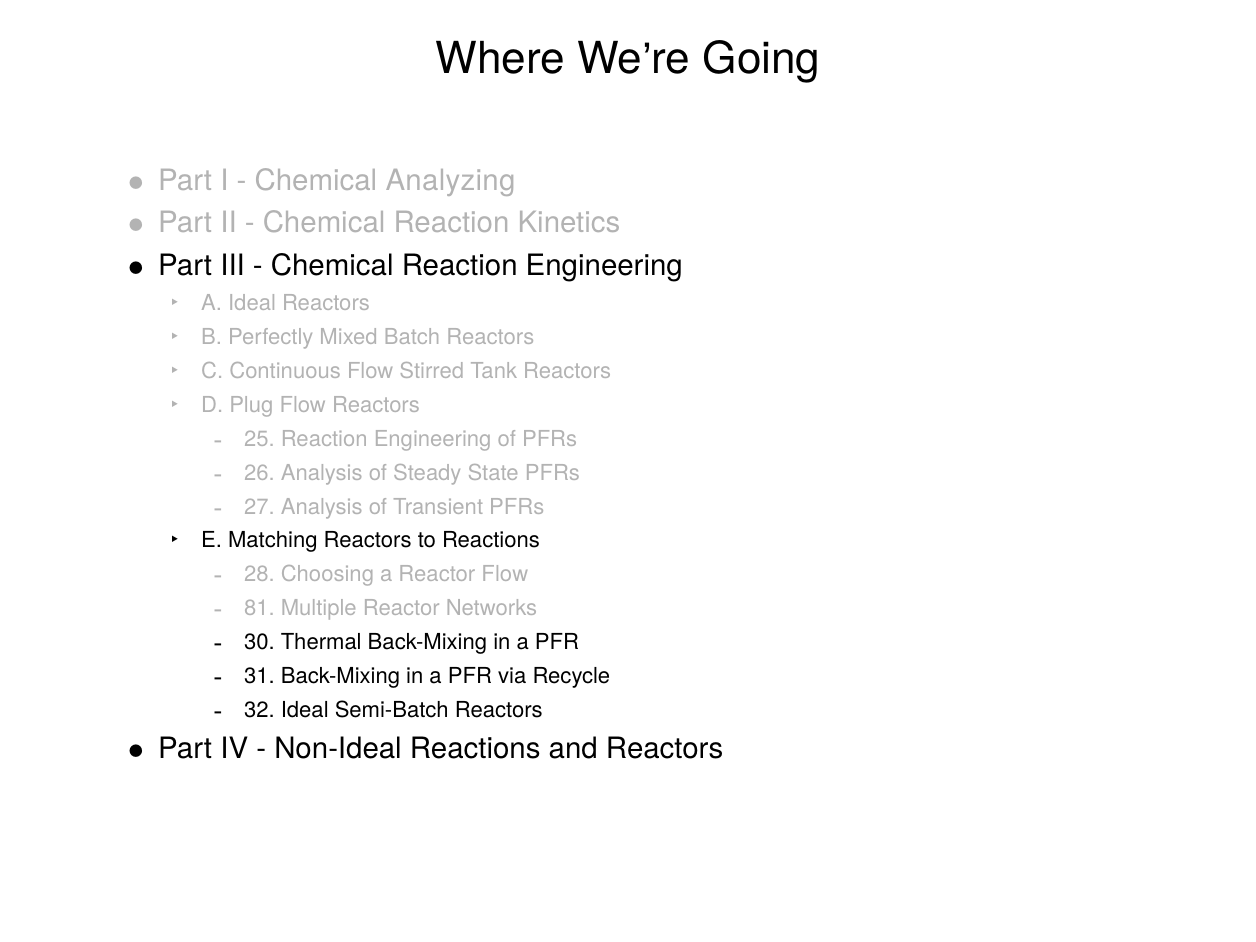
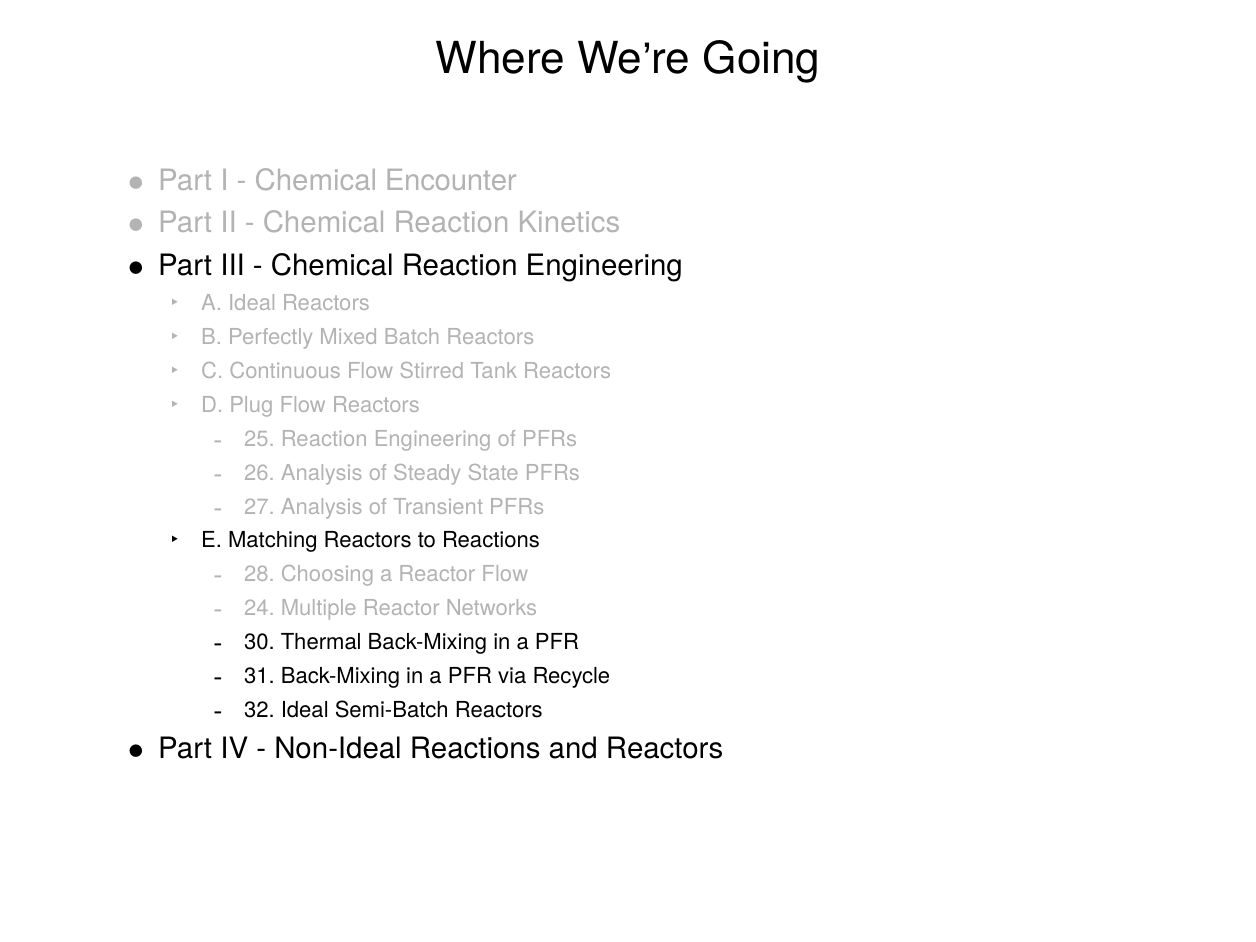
Analyzing: Analyzing -> Encounter (451, 180)
81: 81 -> 24 (259, 608)
